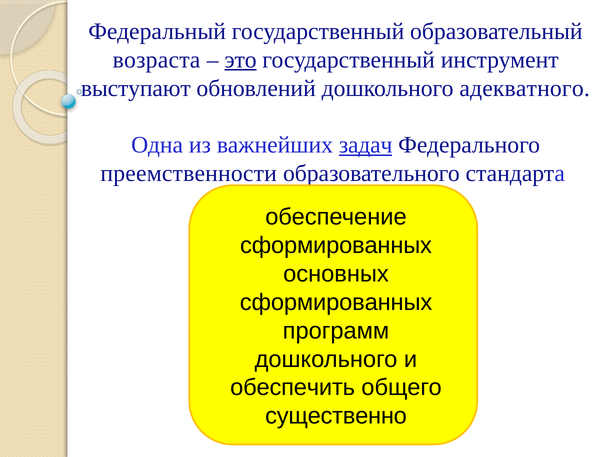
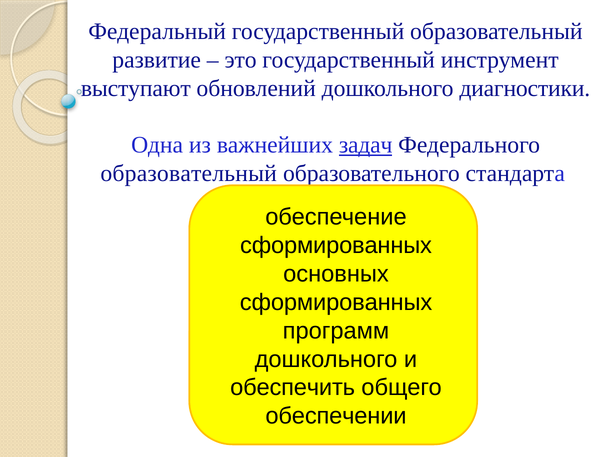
возраста: возраста -> развитие (157, 60)
это underline: present -> none (241, 60)
адекватного: адекватного -> диагностики (525, 88)
преемственности: преемственности -> образовательный (189, 173)
существенно: существенно -> обеспечении (336, 416)
